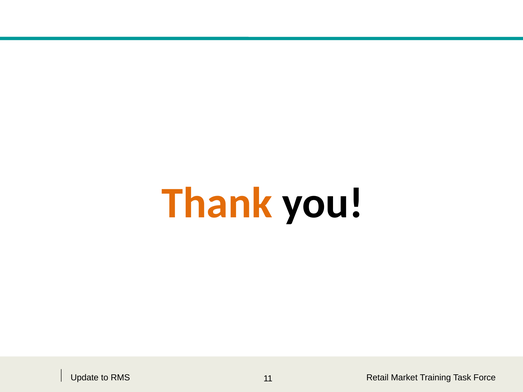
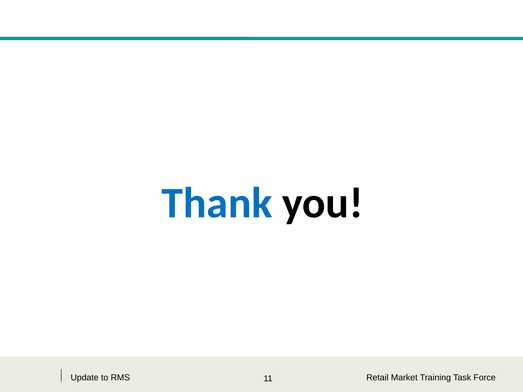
Thank colour: orange -> blue (217, 203)
